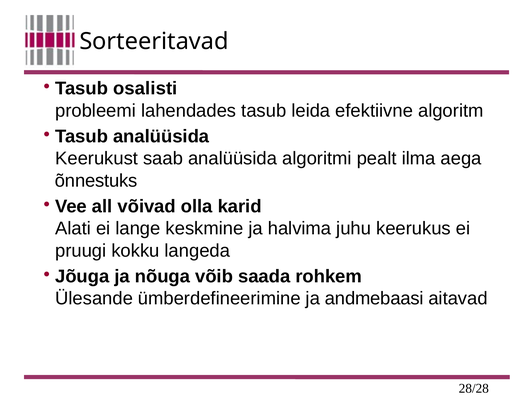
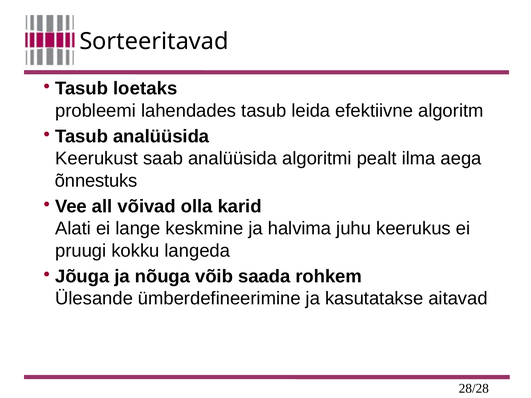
osalisti: osalisti -> loetaks (145, 89)
andmebaasi: andmebaasi -> kasutatakse (374, 299)
